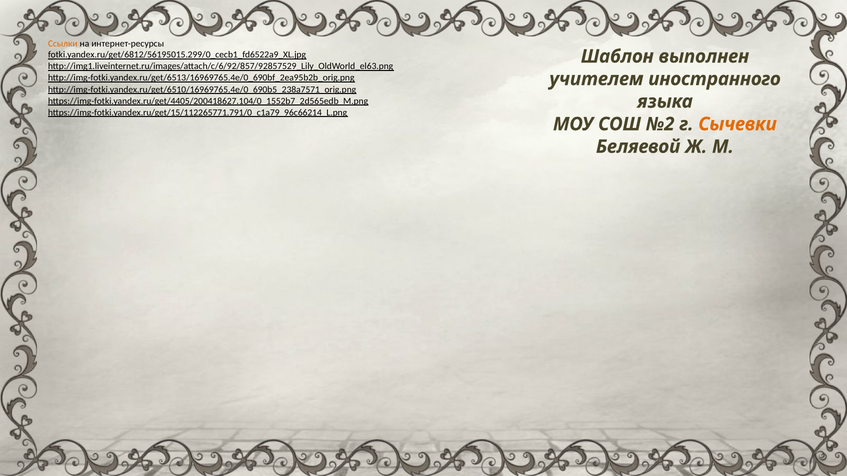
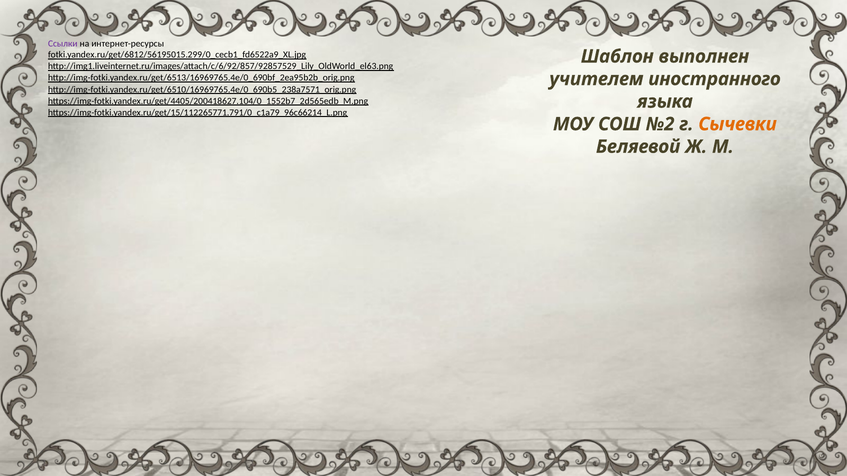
Ссылки colour: orange -> purple (63, 44)
